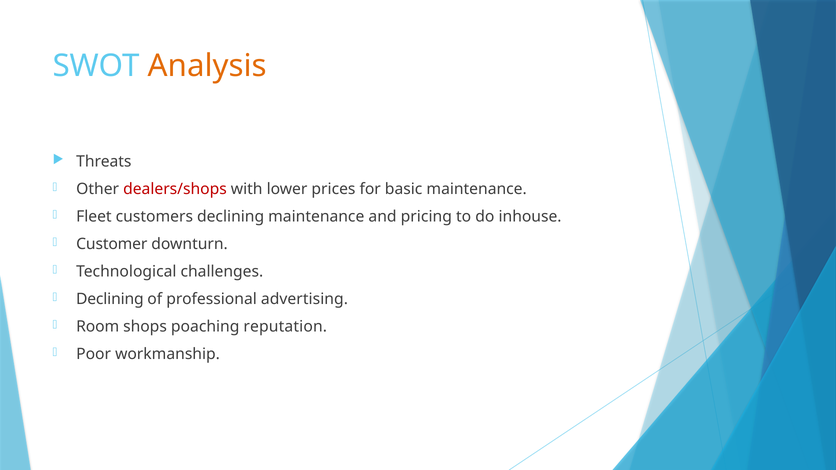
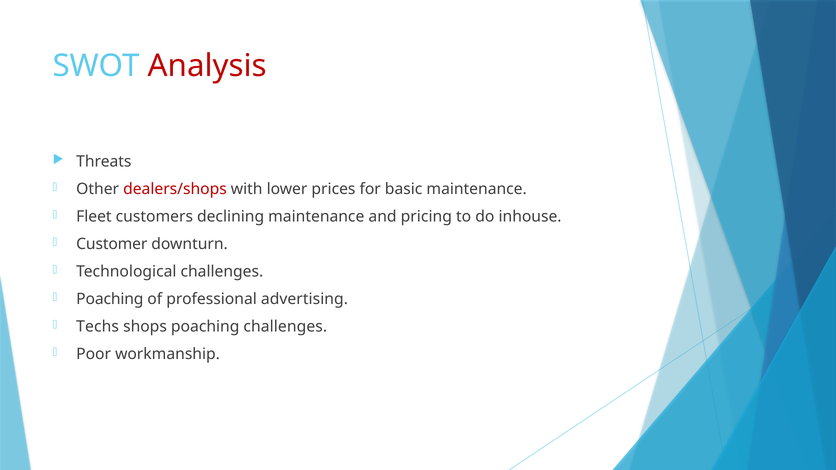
Analysis colour: orange -> red (207, 66)
Declining: Declining -> Poaching (110, 299)
Room: Room -> Techs (98, 327)
poaching reputation: reputation -> challenges (285, 327)
